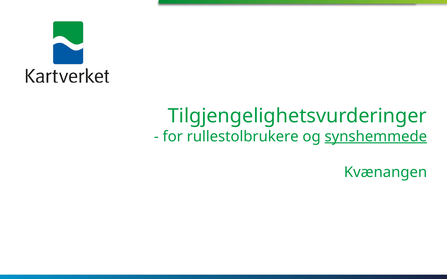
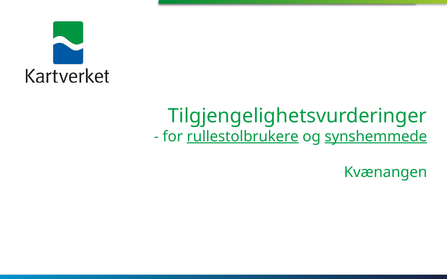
rullestolbrukere underline: none -> present (243, 137)
